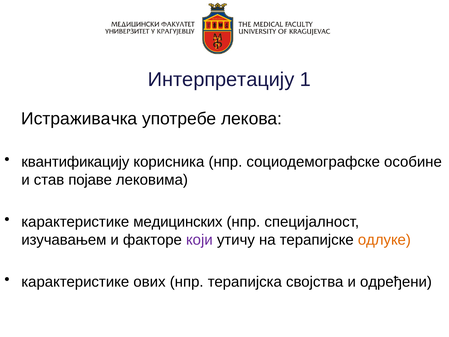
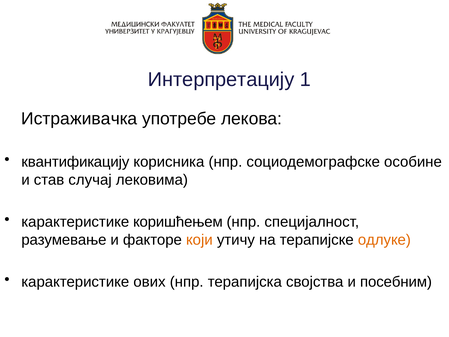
појаве: појаве -> случај (90, 180)
медицинских: медицинских -> коришћењем (178, 222)
изучавањем: изучавањем -> разумевање (64, 240)
који colour: purple -> orange (199, 240)
одређени: одређени -> посебним (396, 282)
